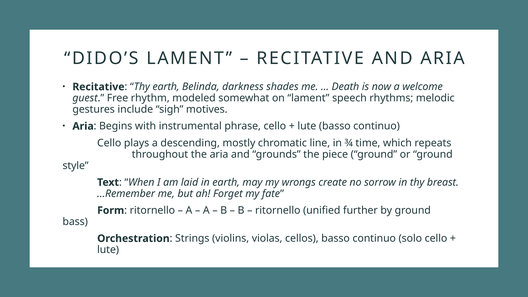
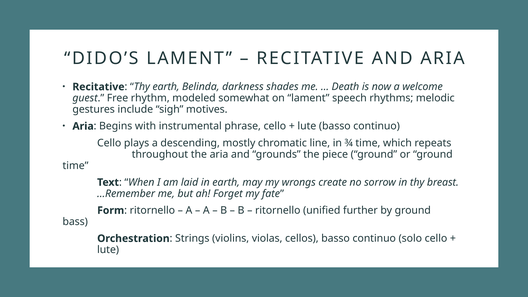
style: style -> time (76, 166)
